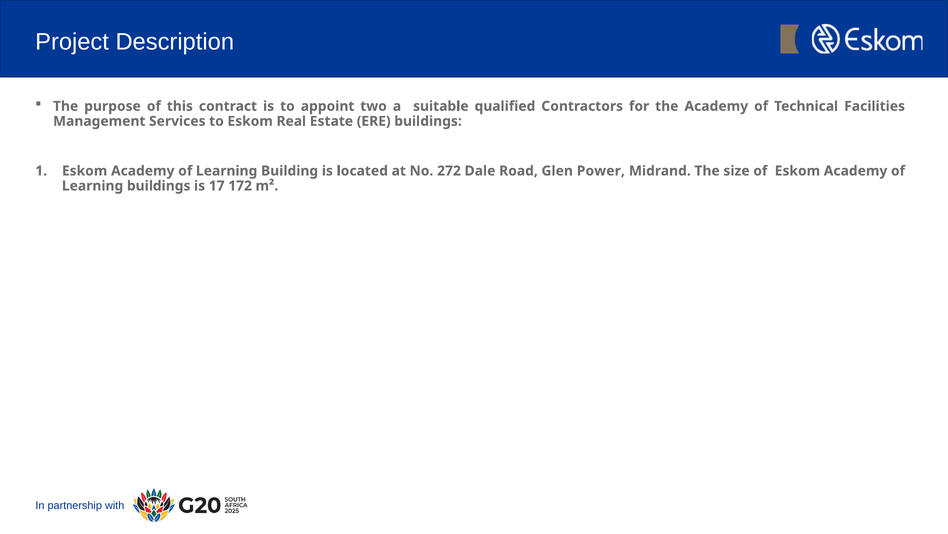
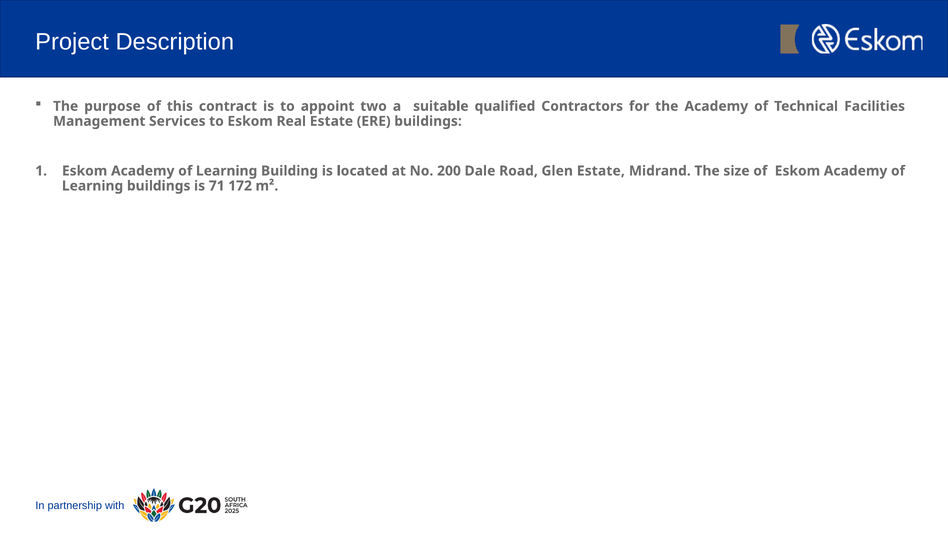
272: 272 -> 200 (449, 171)
Glen Power: Power -> Estate (601, 171)
17: 17 -> 71 (217, 186)
